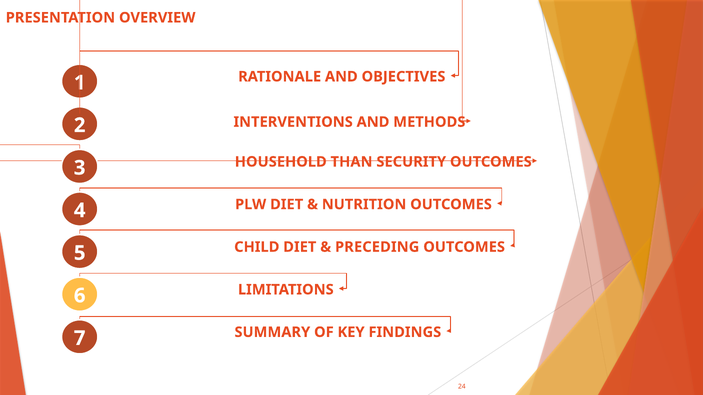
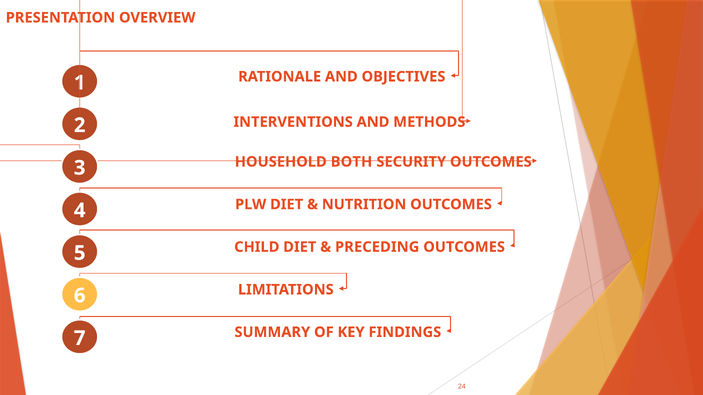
THAN: THAN -> BOTH (351, 162)
